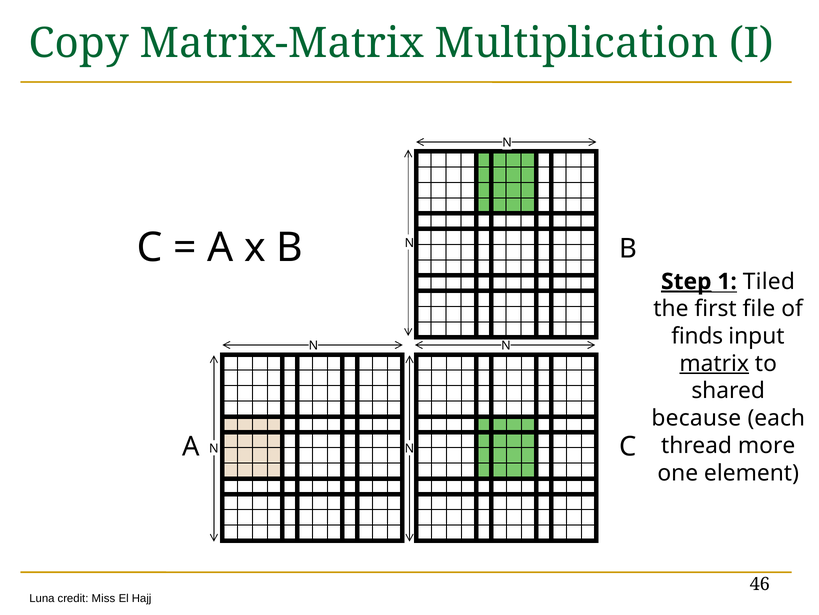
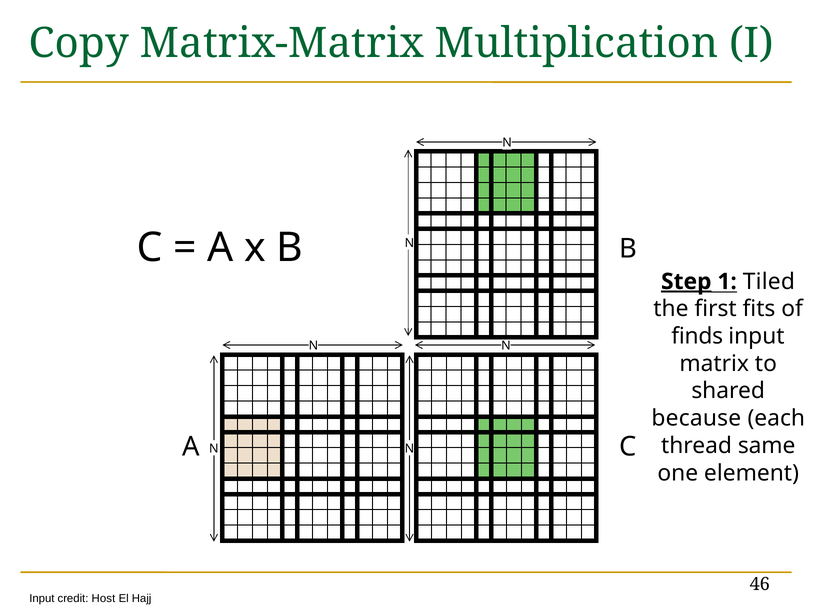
file: file -> fits (759, 309)
matrix underline: present -> none (714, 363)
more: more -> same (767, 445)
Luna: Luna -> Input (42, 598)
Miss: Miss -> Host (103, 598)
